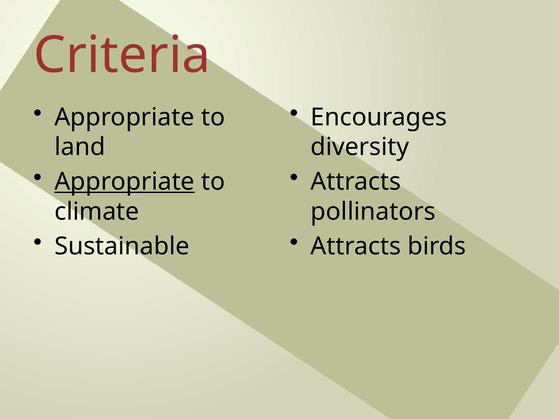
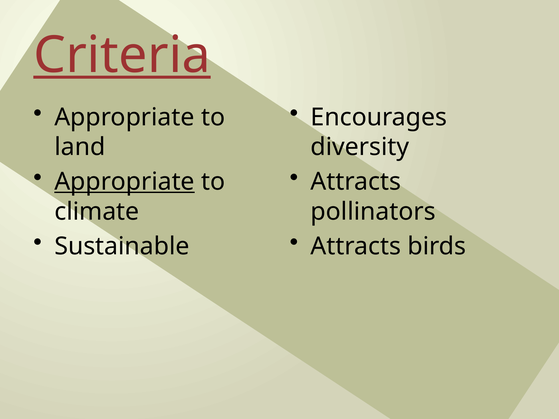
Criteria underline: none -> present (122, 55)
